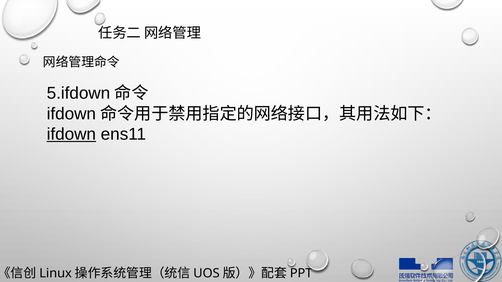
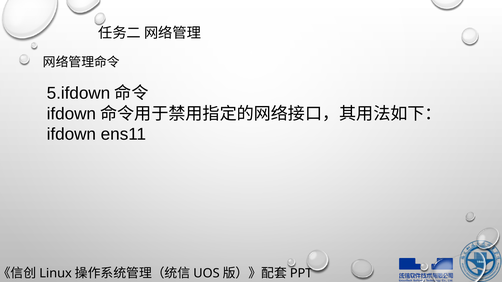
ifdown underline: present -> none (71, 134)
